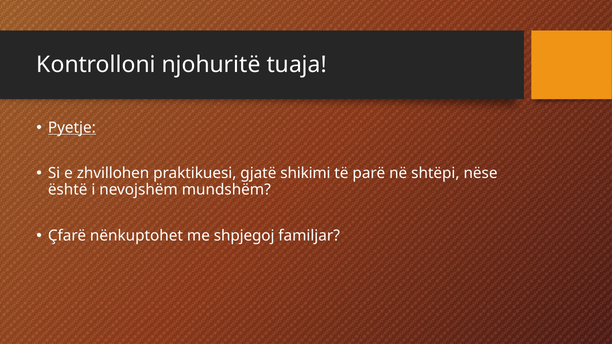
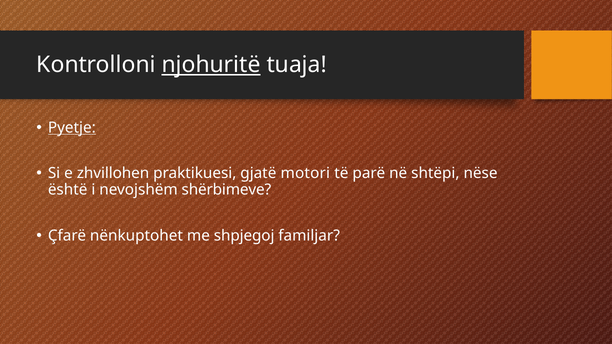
njohuritë underline: none -> present (211, 65)
shikimi: shikimi -> motori (305, 174)
mundshëm: mundshëm -> shërbimeve (226, 190)
